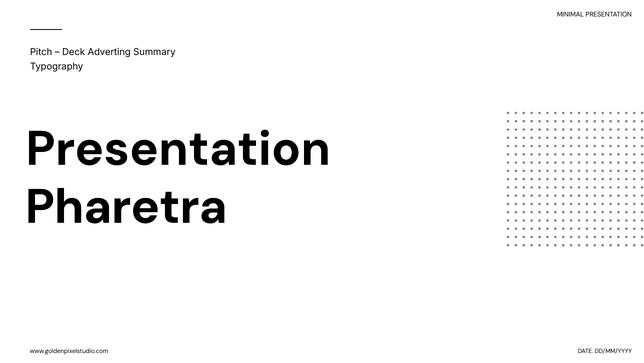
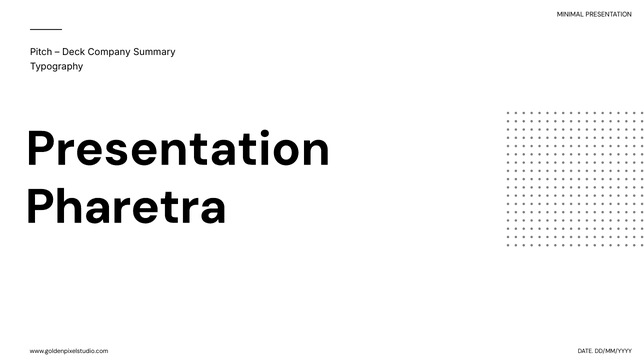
Adverting: Adverting -> Company (109, 52)
